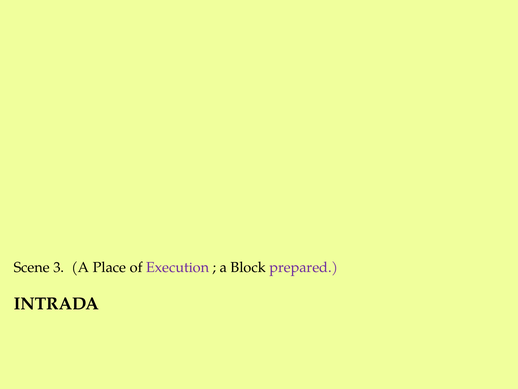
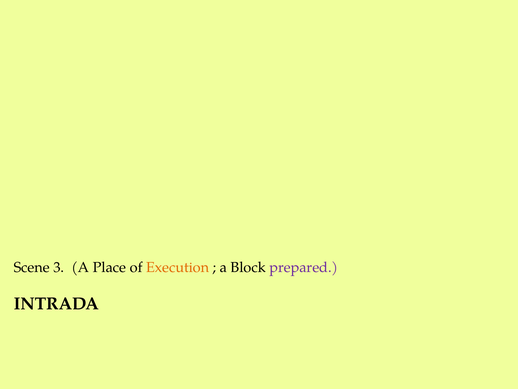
Execution colour: purple -> orange (178, 267)
